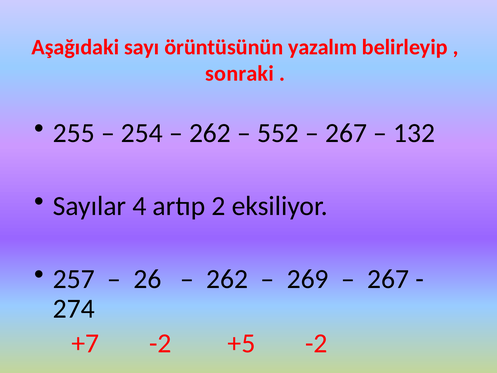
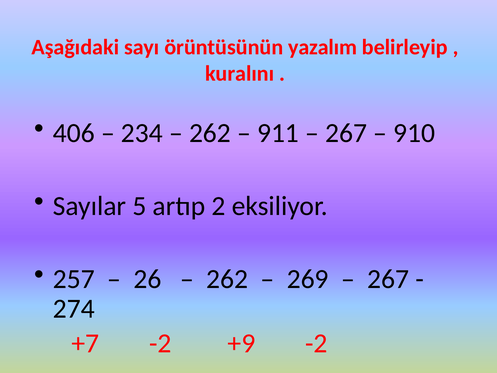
sonraki: sonraki -> kuralını (240, 74)
255: 255 -> 406 (74, 133)
254: 254 -> 234 (142, 133)
552: 552 -> 911 (278, 133)
132: 132 -> 910 (414, 133)
4: 4 -> 5 (139, 206)
+5: +5 -> +9 (241, 343)
